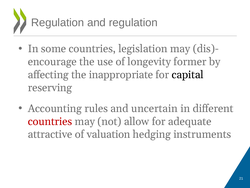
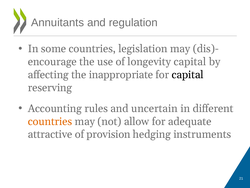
Regulation: Regulation -> Annuitants (58, 23)
longevity former: former -> capital (190, 62)
countries colour: red -> orange (50, 121)
valuation: valuation -> provision (109, 134)
